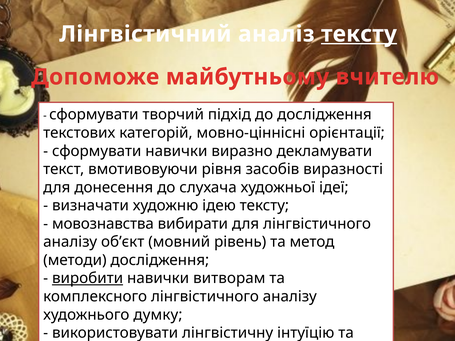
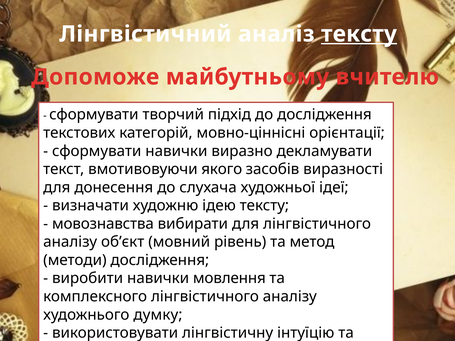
рівня: рівня -> якого (222, 169)
виробити underline: present -> none (88, 279)
витворам: витворам -> мовлення (229, 279)
